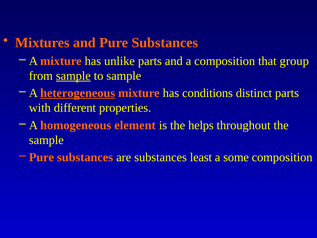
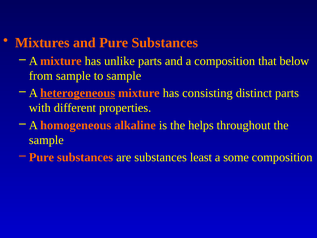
group: group -> below (294, 61)
sample underline: present -> none (73, 76)
conditions: conditions -> consisting (207, 93)
element: element -> alkaline (135, 125)
